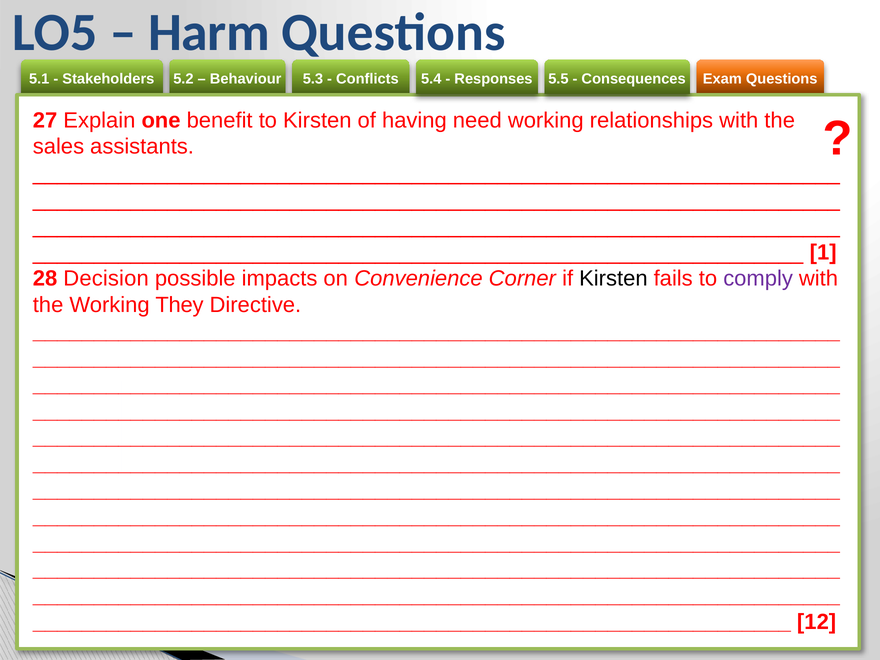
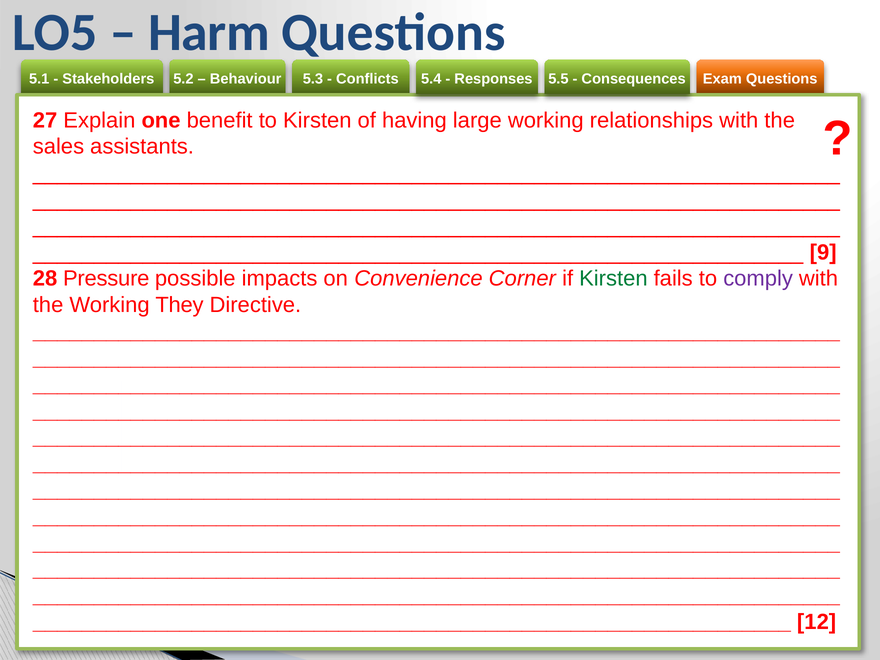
need: need -> large (477, 120)
1: 1 -> 9 (823, 252)
Decision: Decision -> Pressure (106, 279)
Kirsten colour: black -> green (613, 279)
